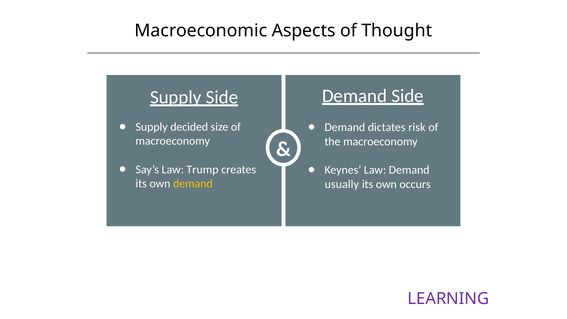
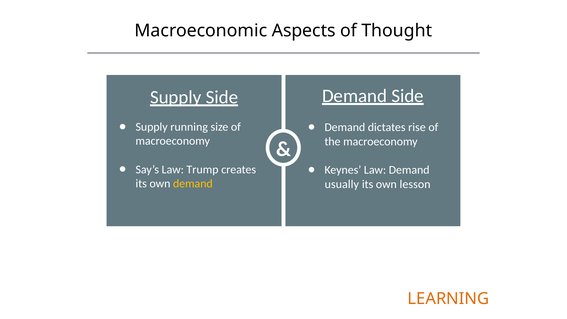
decided: decided -> running (189, 127)
risk: risk -> rise (417, 127)
occurs: occurs -> lesson (415, 184)
LEARNING colour: purple -> orange (448, 299)
